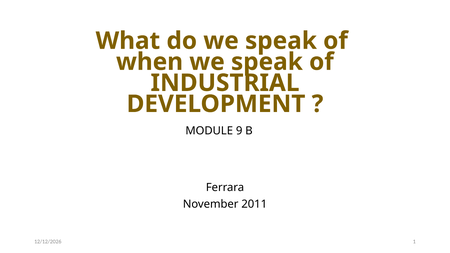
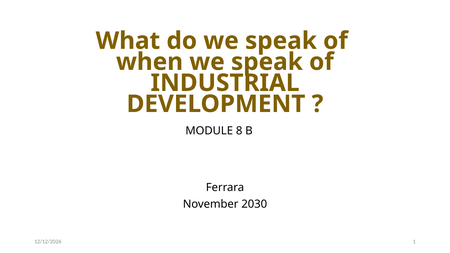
9: 9 -> 8 (239, 131)
2011: 2011 -> 2030 (254, 204)
